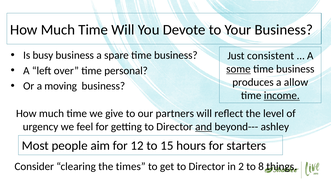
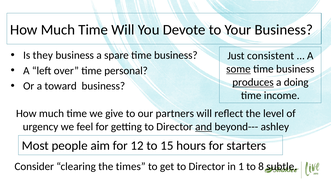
busy: busy -> they (43, 55)
produces underline: none -> present (253, 82)
allow: allow -> doing (296, 82)
moving: moving -> toward (61, 86)
income underline: present -> none (282, 96)
2: 2 -> 1 (241, 167)
things: things -> subtle (282, 167)
